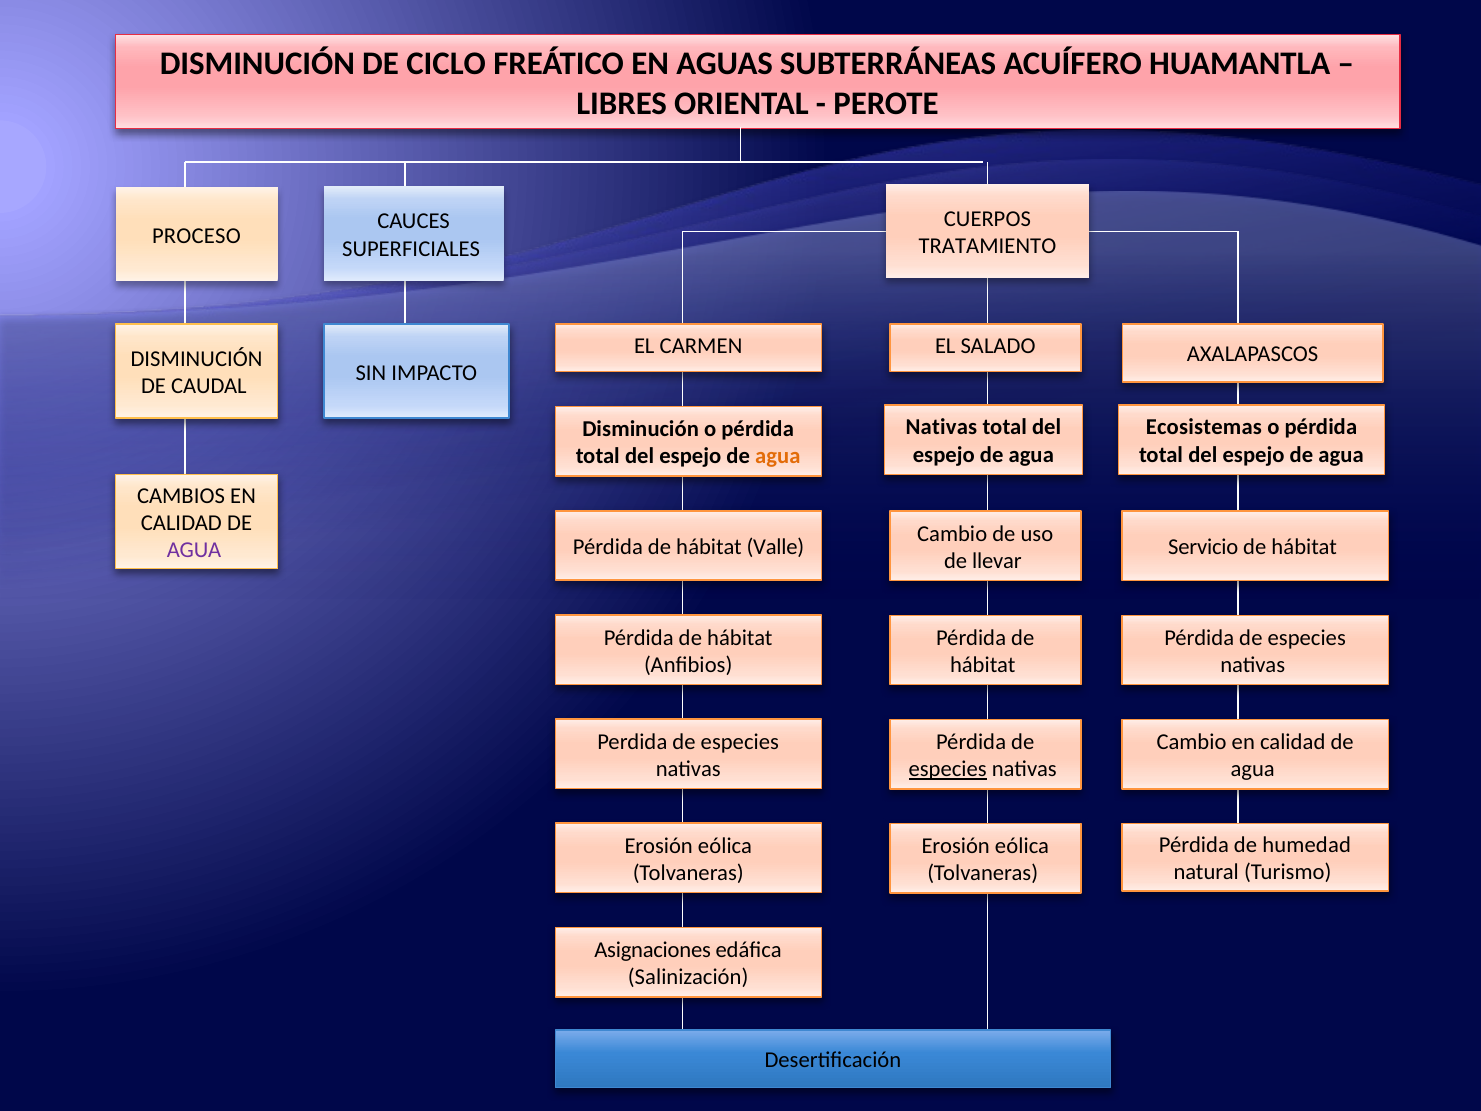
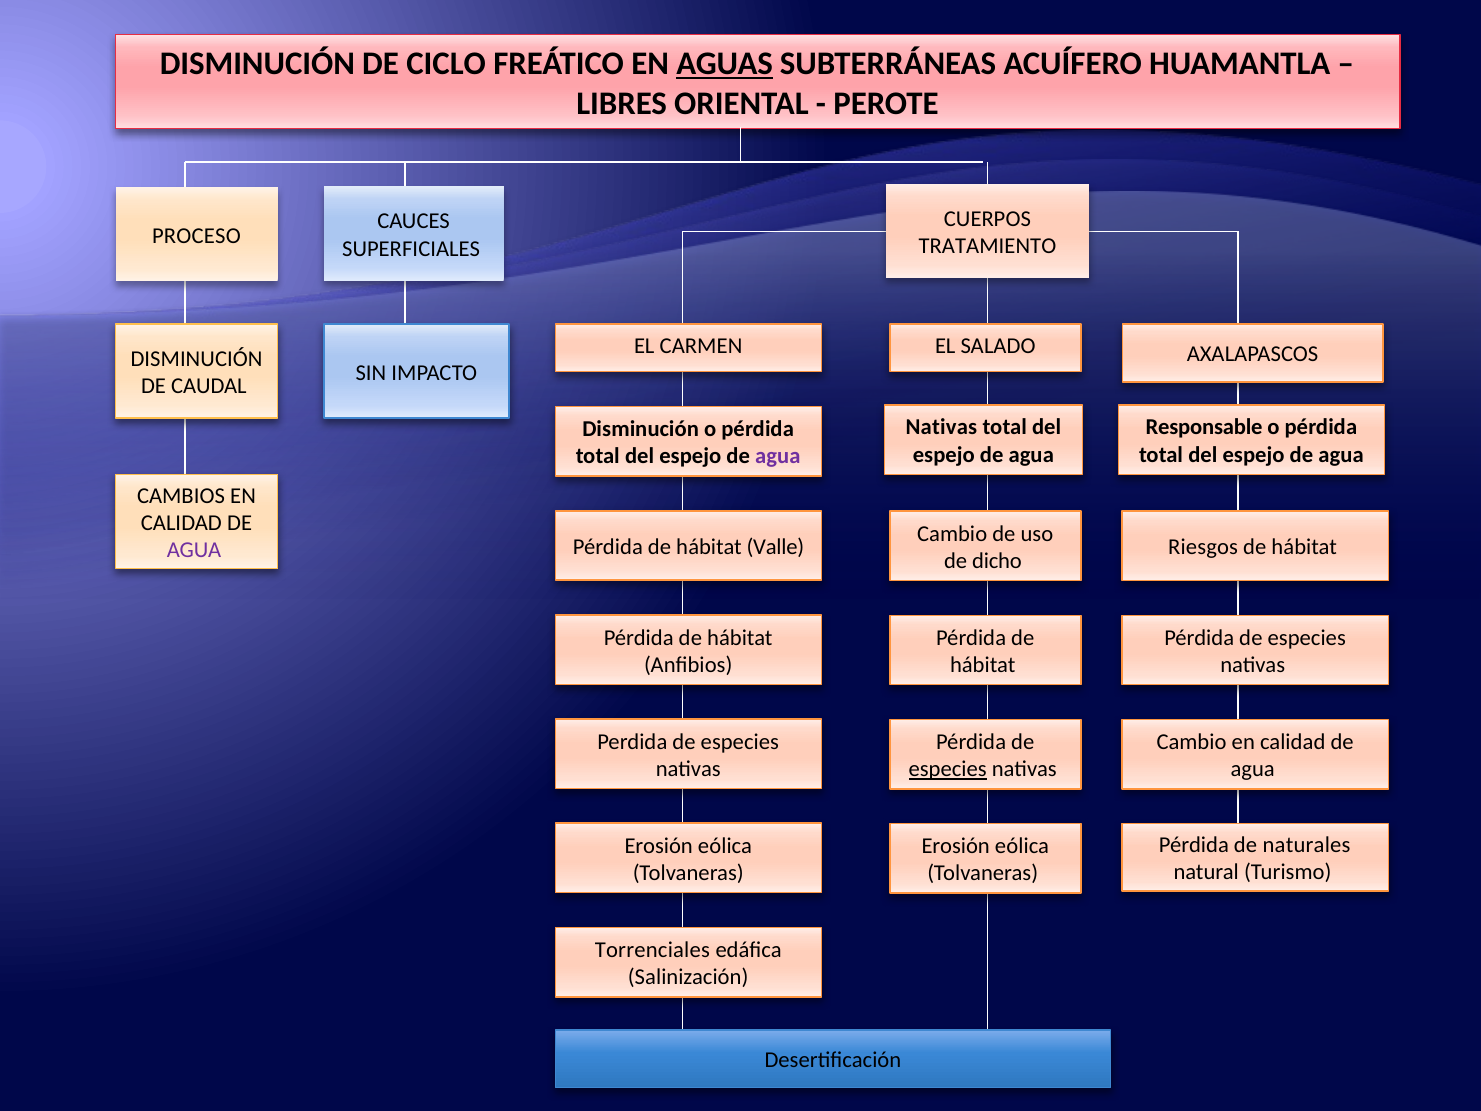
AGUAS underline: none -> present (725, 64)
Ecosistemas: Ecosistemas -> Responsable (1204, 427)
agua colour: orange -> purple (778, 456)
Servicio: Servicio -> Riesgos (1203, 547)
llevar: llevar -> dicho (997, 561)
humedad: humedad -> naturales (1307, 845)
Asignaciones: Asignaciones -> Torrenciales (652, 950)
